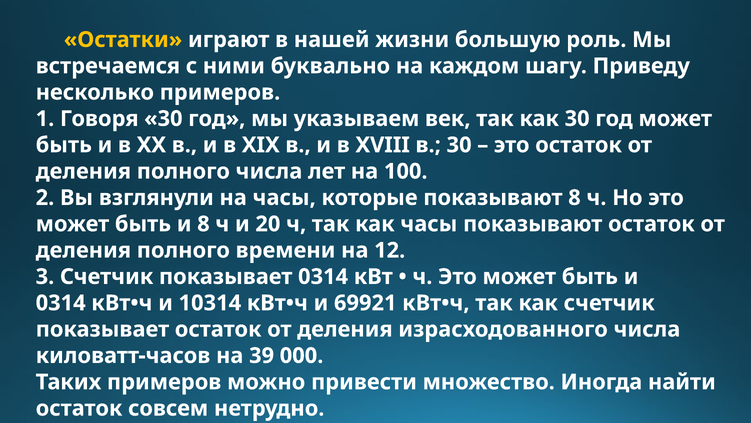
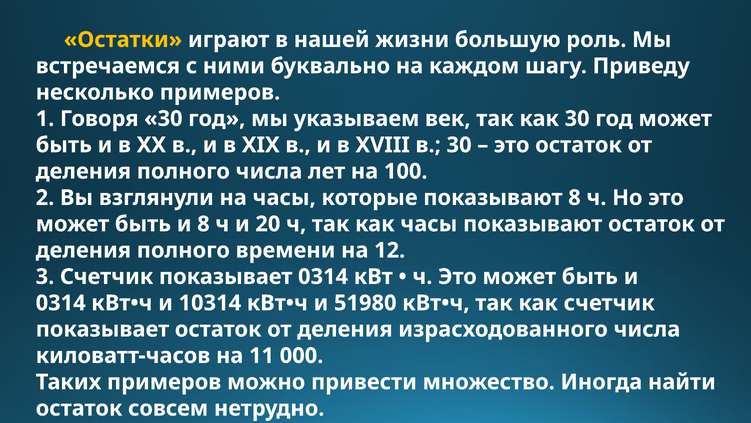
69921: 69921 -> 51980 (365, 303)
39: 39 -> 11 (262, 355)
